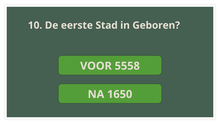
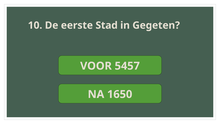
Geboren: Geboren -> Gegeten (156, 25)
5558: 5558 -> 5457 (127, 66)
